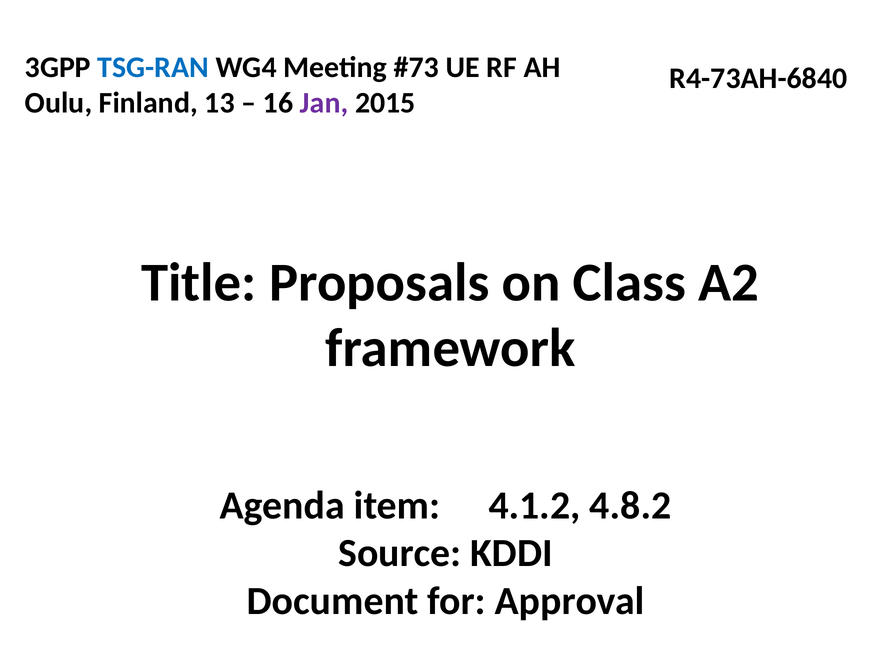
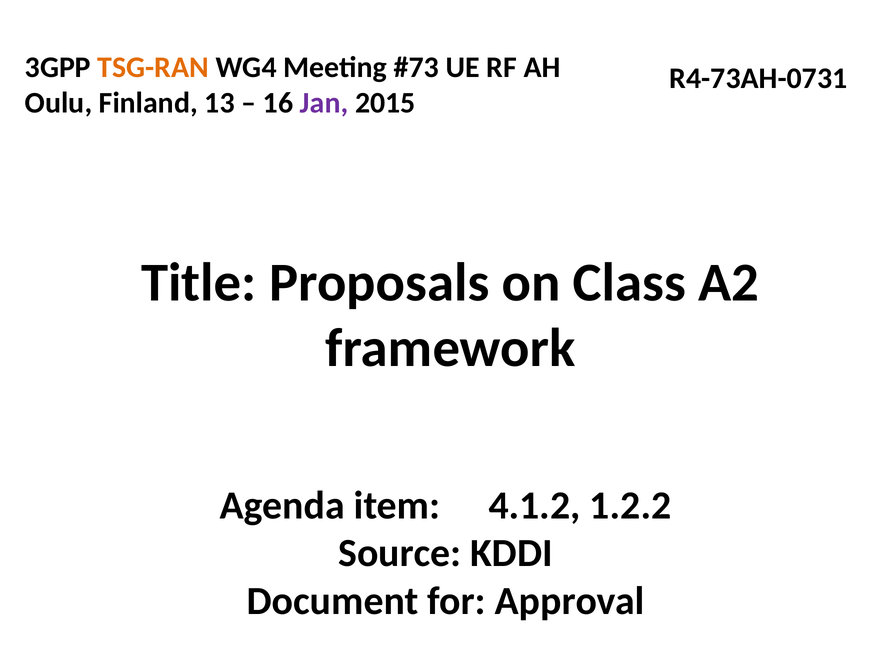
TSG-RAN colour: blue -> orange (153, 67)
R4-73AH-6840: R4-73AH-6840 -> R4-73AH-0731 (758, 78)
4.8.2: 4.8.2 -> 1.2.2 (630, 505)
